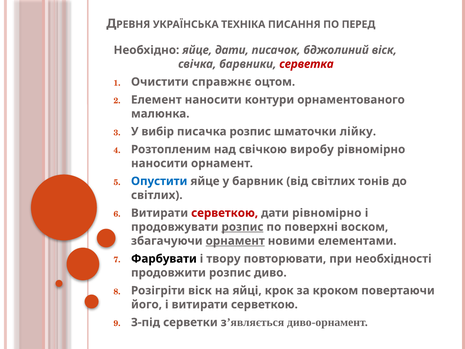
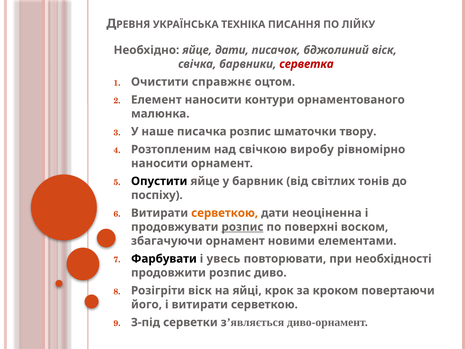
ПЕРЕД: ПЕРЕД -> ЛІЙКУ (358, 24)
вибір: вибір -> наше (158, 131)
лійку: лійку -> твору (358, 131)
Опустити colour: blue -> black (159, 181)
світлих: світлих -> поспіху (157, 195)
серветкою colour: red -> orange (225, 213)
дати рівномірно: рівномірно -> неоціненна (327, 213)
орнамент underline: present -> none (235, 241)
твору: твору -> увесь (223, 259)
